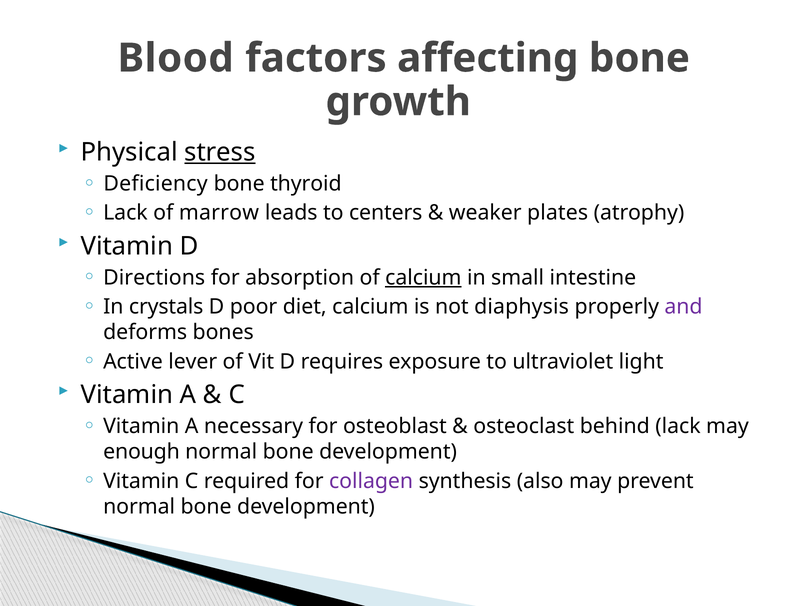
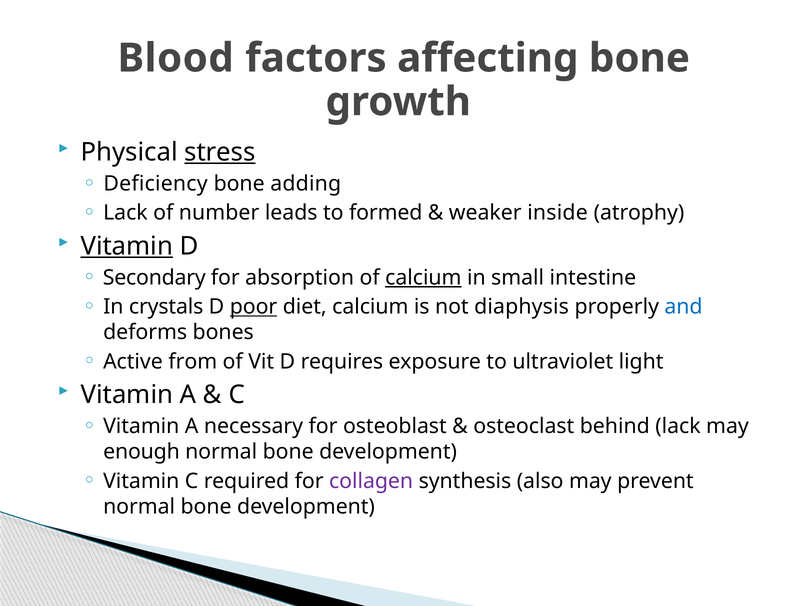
thyroid: thyroid -> adding (306, 184)
marrow: marrow -> number (219, 213)
centers: centers -> formed (386, 213)
plates: plates -> inside (558, 213)
Vitamin underline: none -> present (127, 246)
Directions: Directions -> Secondary (154, 277)
poor underline: none -> present (254, 306)
and colour: purple -> blue (684, 306)
lever: lever -> from (193, 361)
